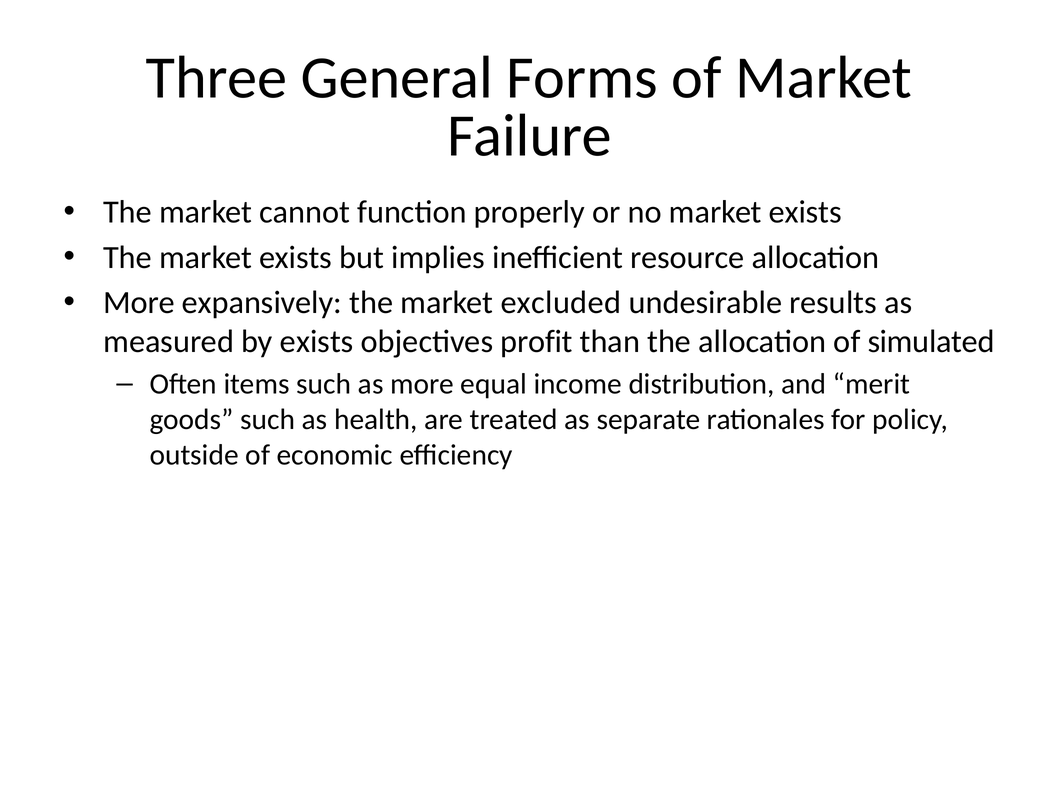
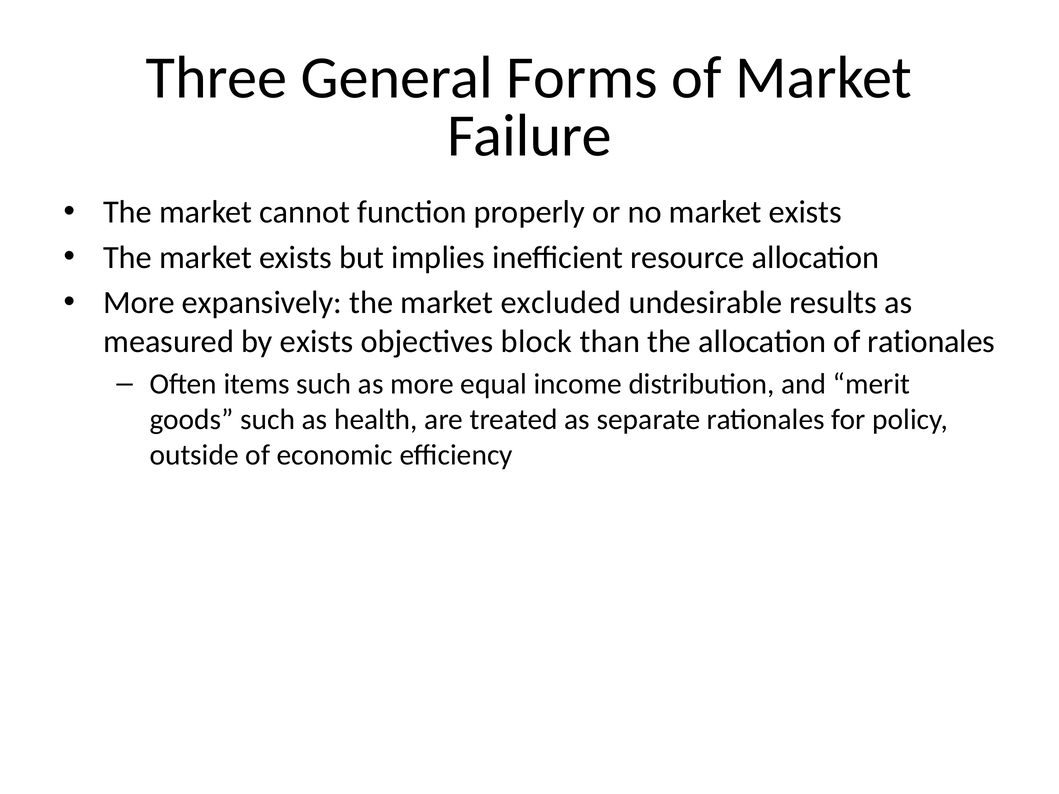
profit: profit -> block (536, 342)
of simulated: simulated -> rationales (931, 342)
